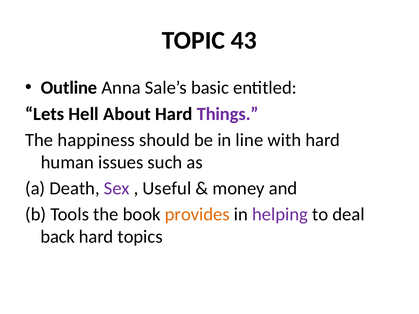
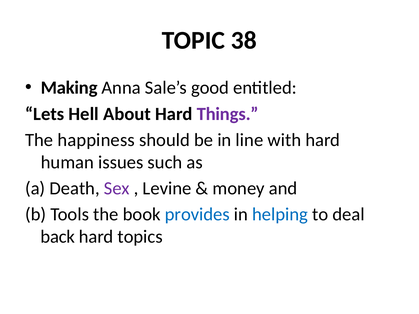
43: 43 -> 38 (244, 41)
Outline: Outline -> Making (69, 88)
basic: basic -> good (210, 88)
Useful: Useful -> Levine (167, 188)
provides colour: orange -> blue (197, 215)
helping colour: purple -> blue (280, 215)
